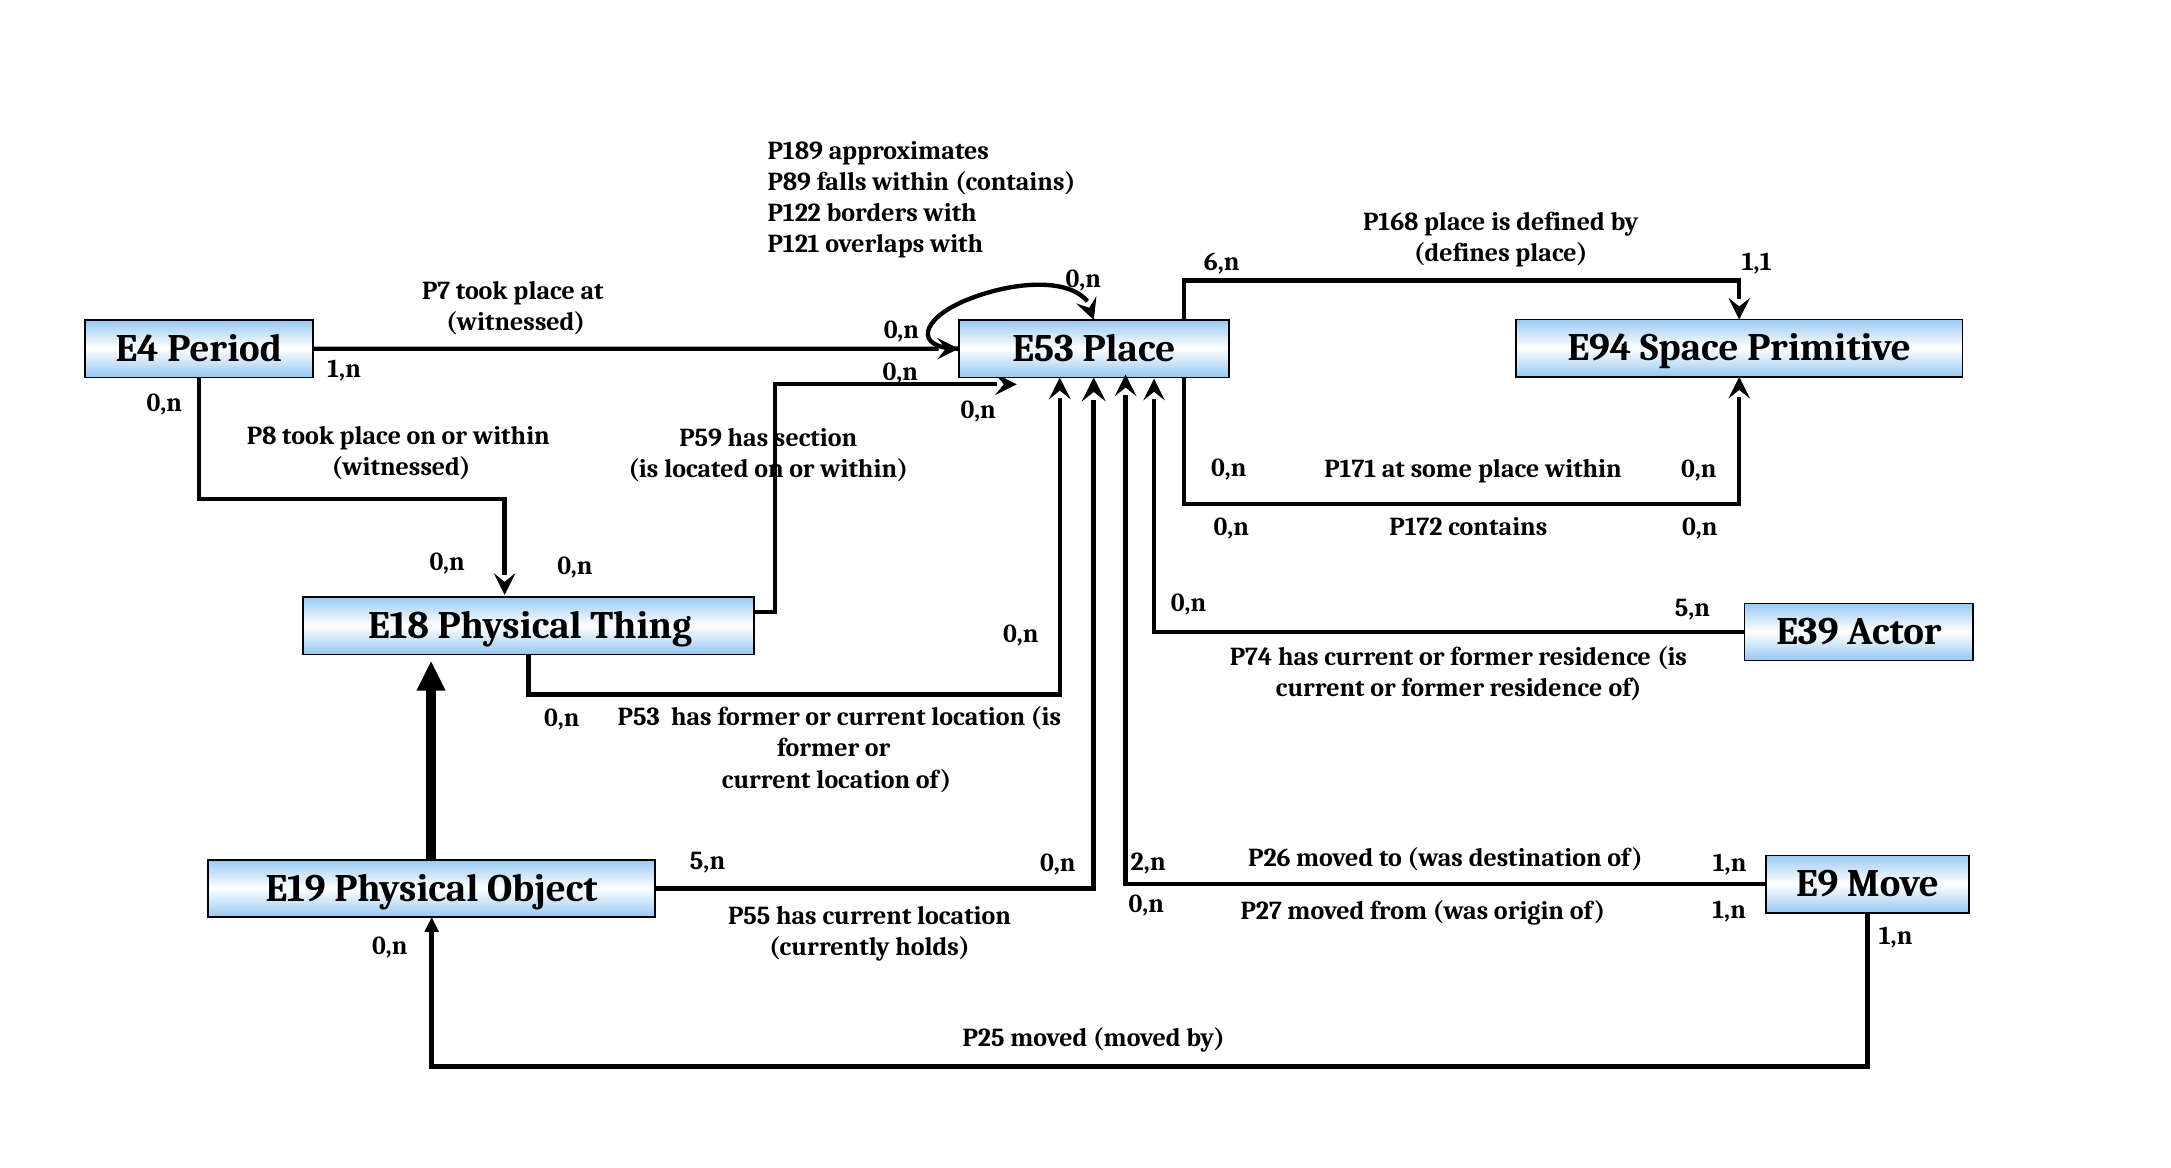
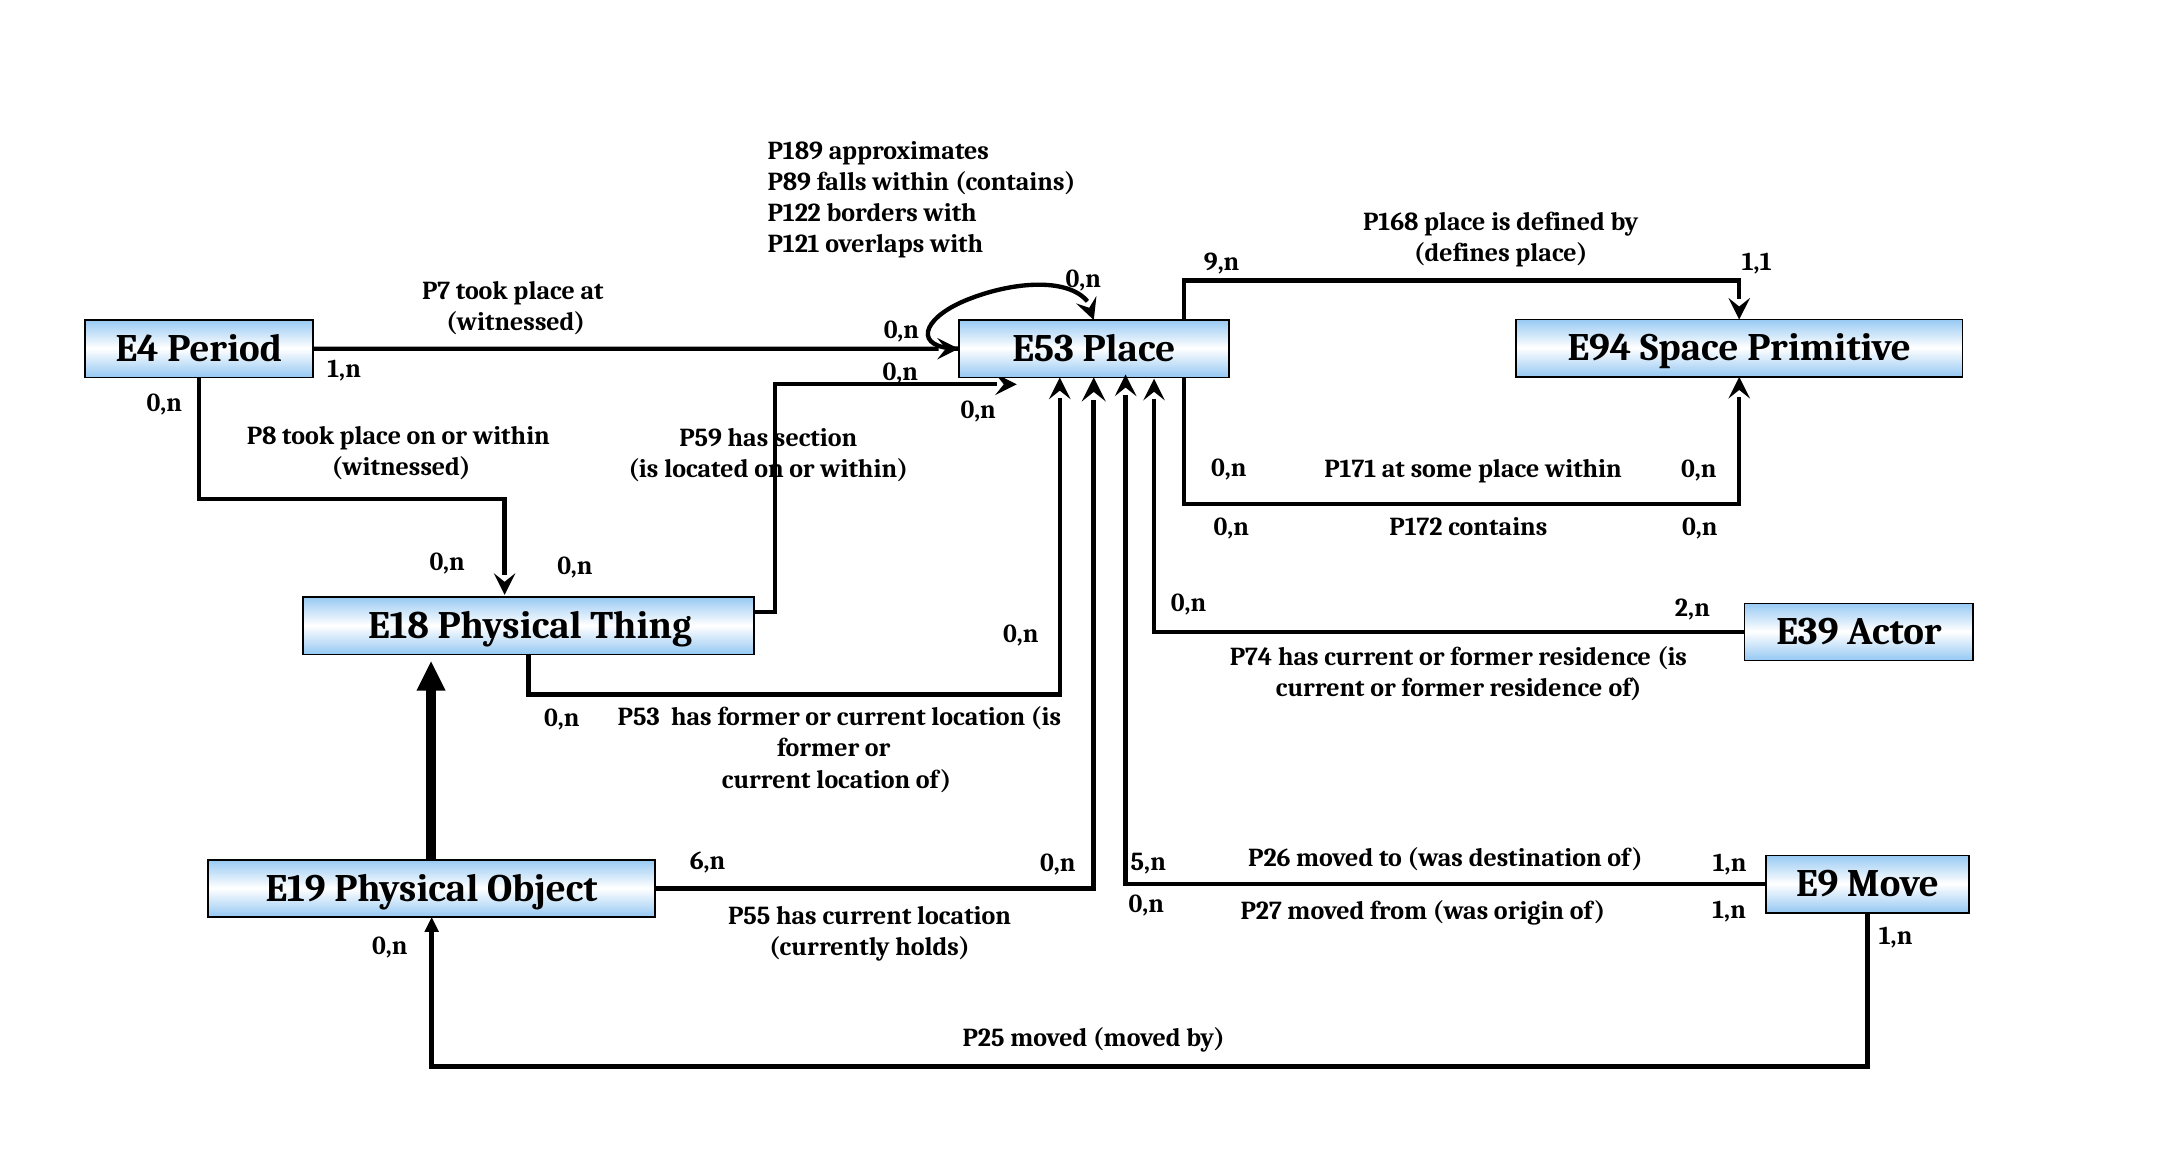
6,n: 6,n -> 9,n (1222, 262)
5,n: 5,n -> 2,n (1692, 608)
5,n: 5,n -> 6,n (708, 861)
2,n: 2,n -> 5,n (1148, 862)
